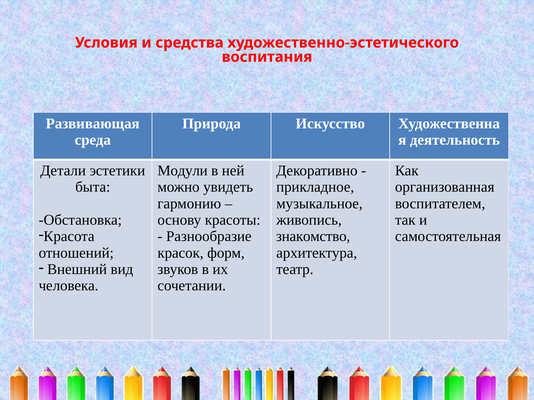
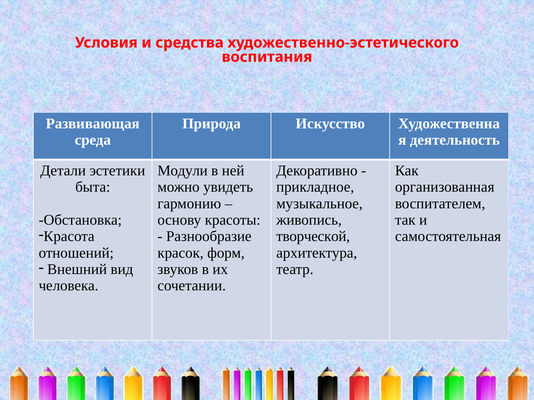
знакомство: знакомство -> творческой (313, 237)
